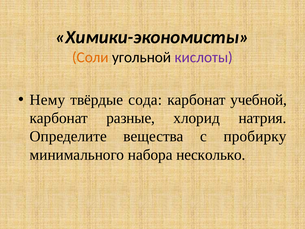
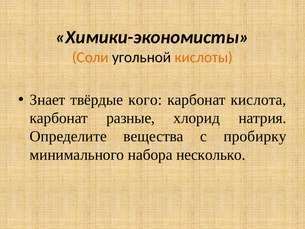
кислоты colour: purple -> orange (204, 57)
Нему: Нему -> Знает (48, 100)
сода: сода -> кого (145, 100)
учебной: учебной -> кислота (259, 100)
